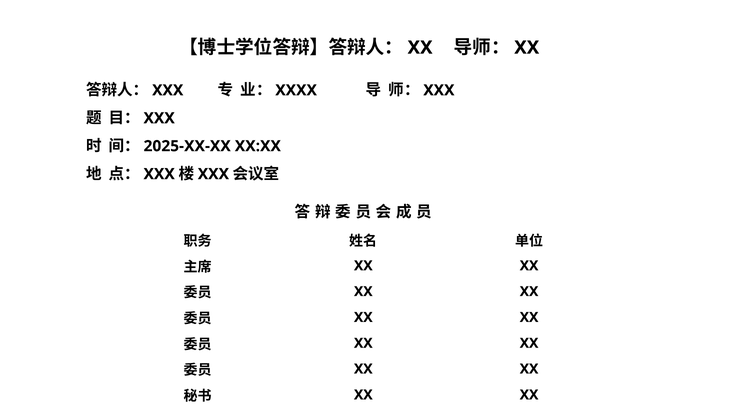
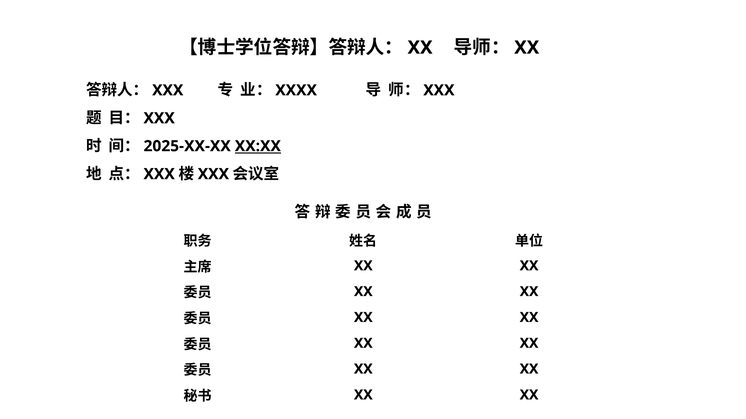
XX:XX underline: none -> present (258, 146)
